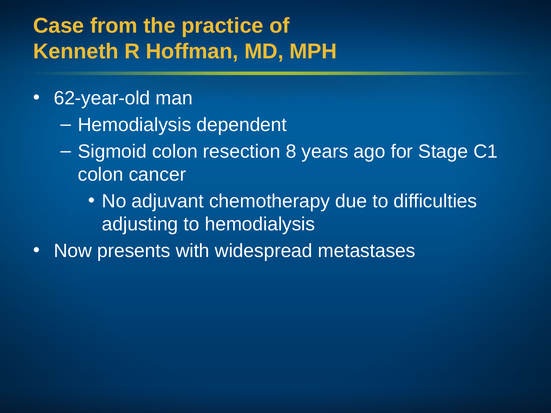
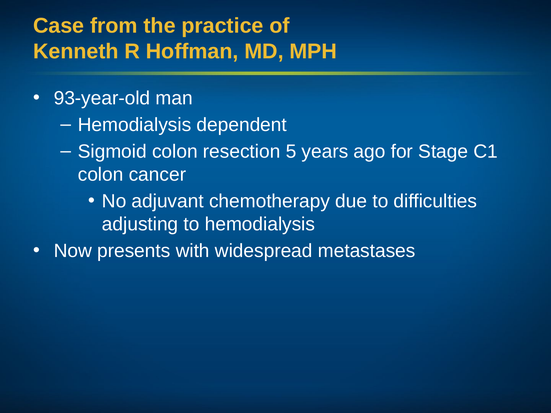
62-year-old: 62-year-old -> 93-year-old (102, 98)
8: 8 -> 5 (291, 152)
